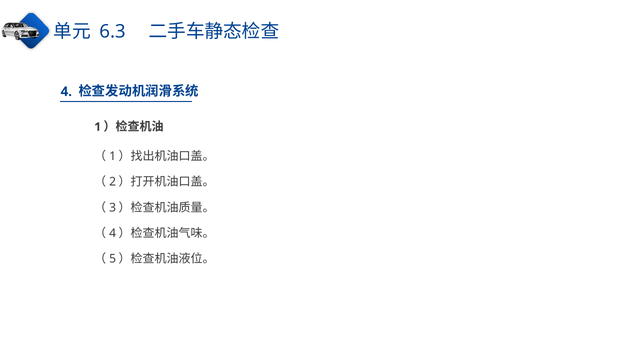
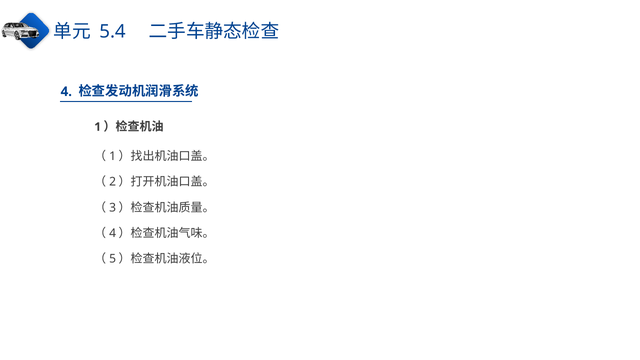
6.3: 6.3 -> 5.4 (113, 32)
